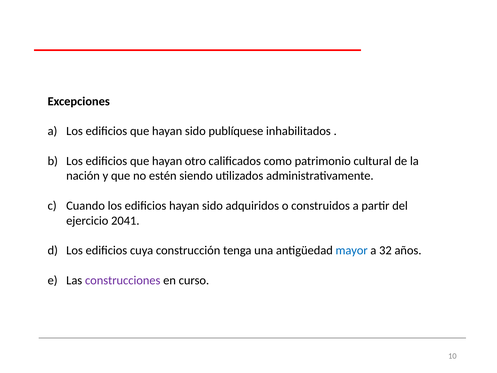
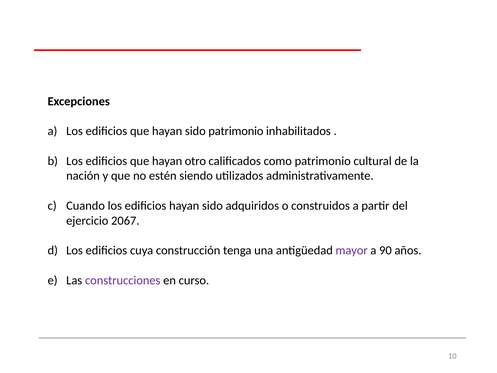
sido publíquese: publíquese -> patrimonio (236, 131)
2041: 2041 -> 2067 (125, 221)
mayor colour: blue -> purple (352, 250)
32: 32 -> 90 (385, 250)
